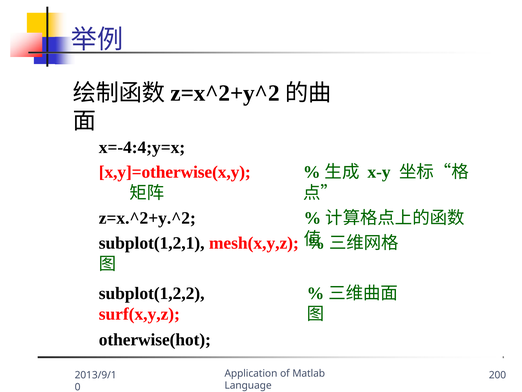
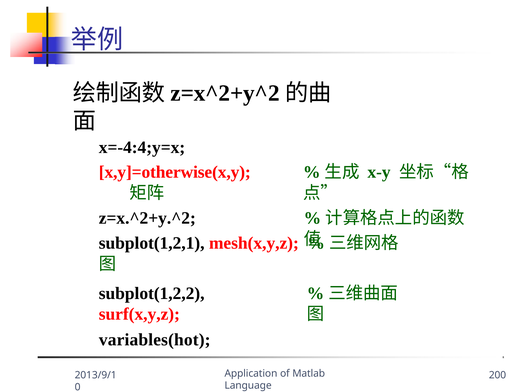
otherwise(hot: otherwise(hot -> variables(hot (155, 339)
